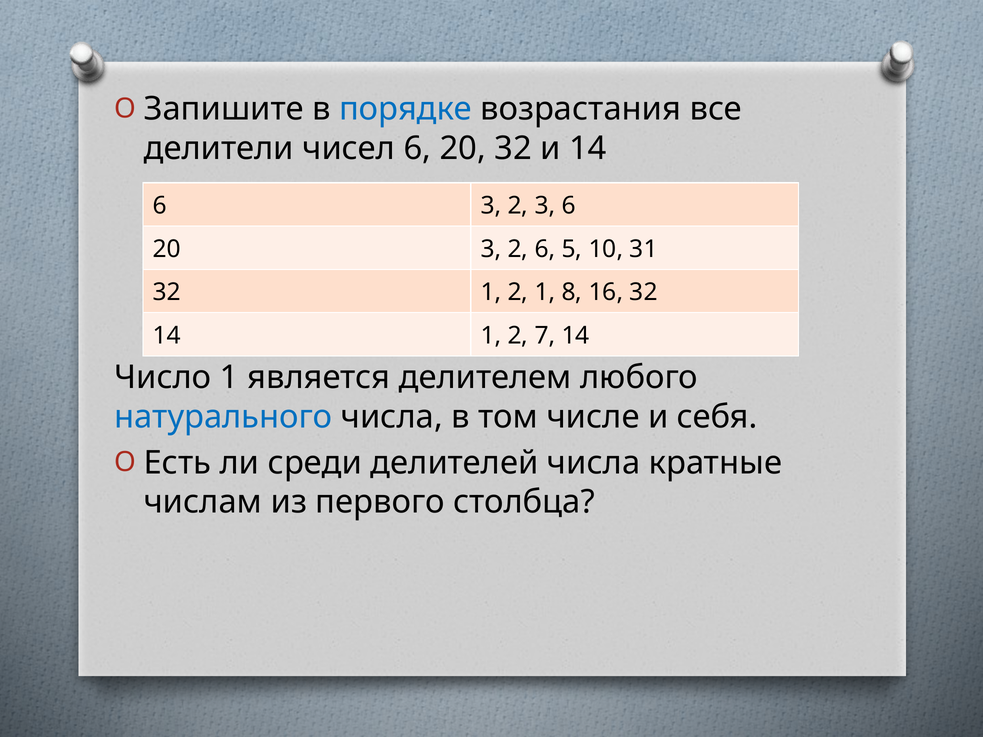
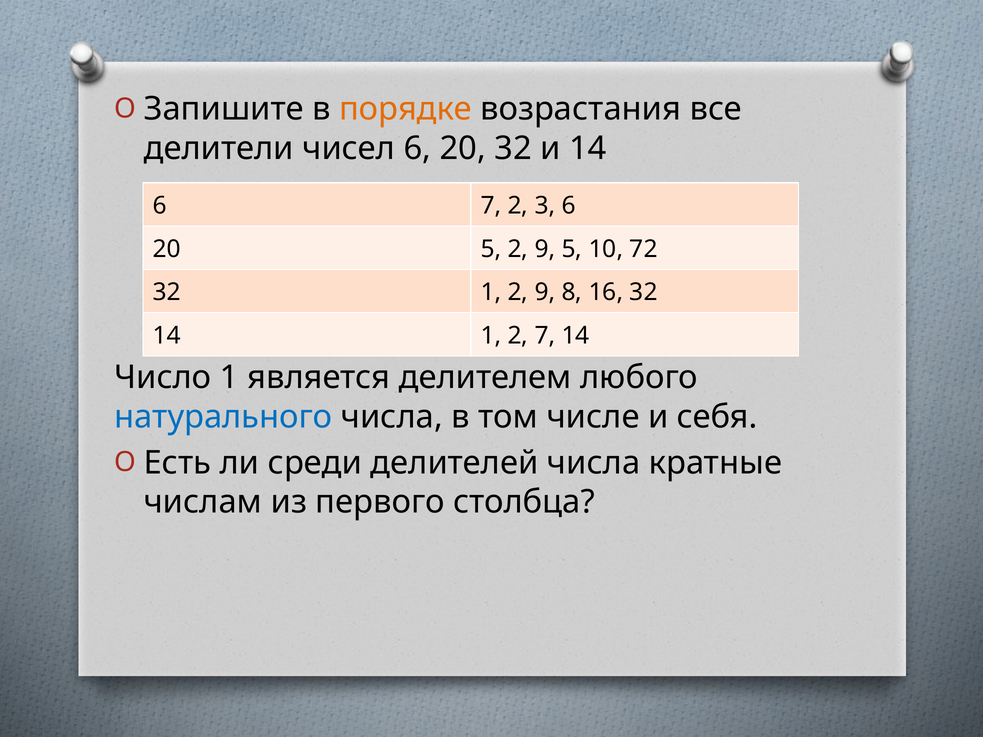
порядке colour: blue -> orange (406, 109)
6 3: 3 -> 7 (491, 206)
20 3: 3 -> 5 (491, 249)
6: 6 -> 9 (545, 249)
31: 31 -> 72 (644, 249)
1 2 1: 1 -> 9 (545, 292)
